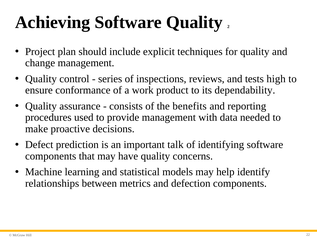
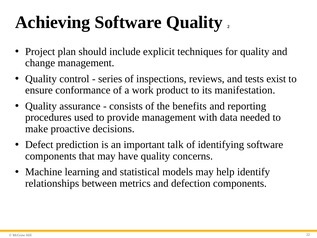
high: high -> exist (276, 79)
dependability: dependability -> manifestation (245, 90)
